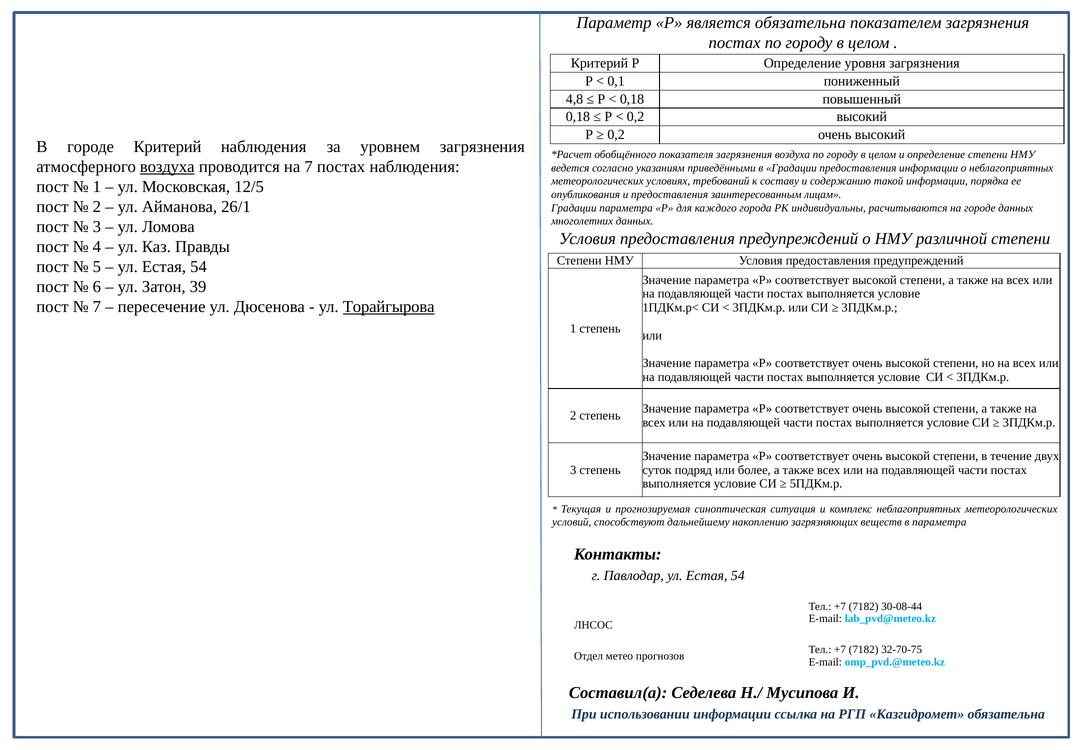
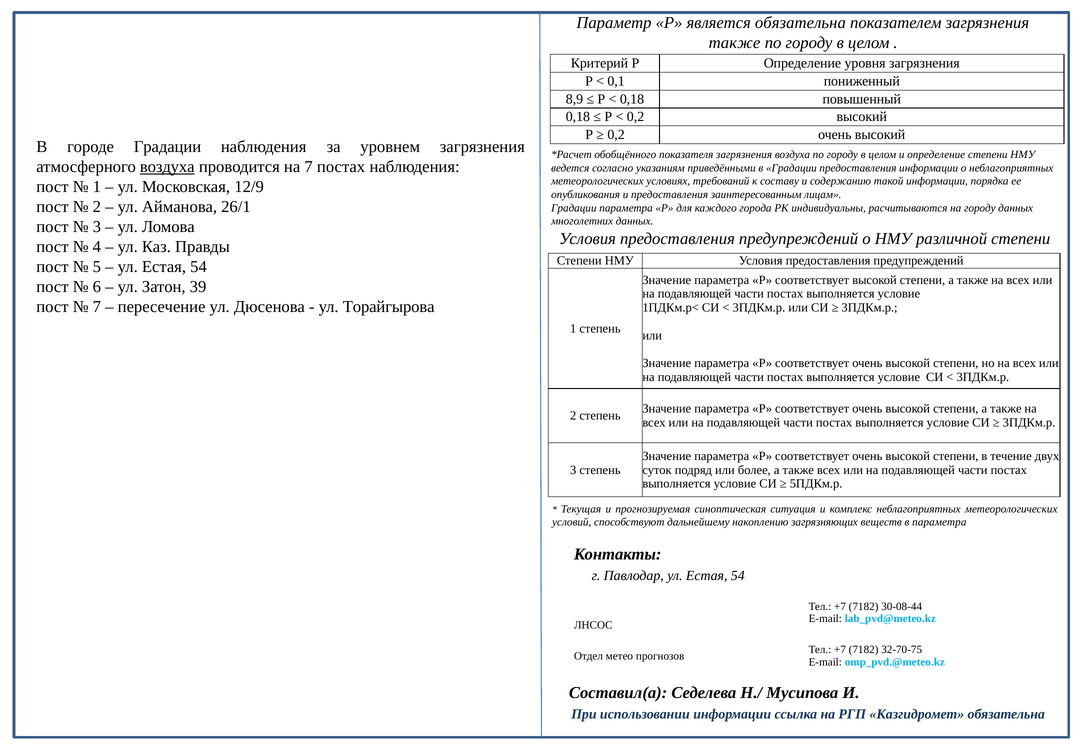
постах: постах -> также (734, 43)
4,8: 4,8 -> 8,9 (574, 99)
городе Критерий: Критерий -> Градации (167, 147)
12/5: 12/5 -> 12/9 (249, 187)
на городе: городе -> городу (980, 208)
Торайгырова underline: present -> none (389, 307)
